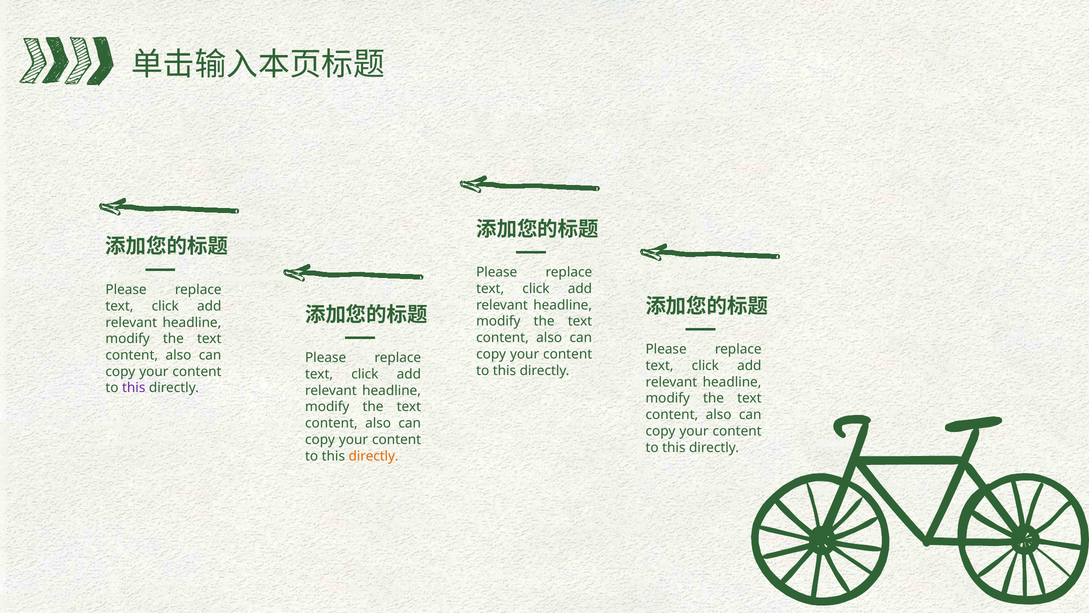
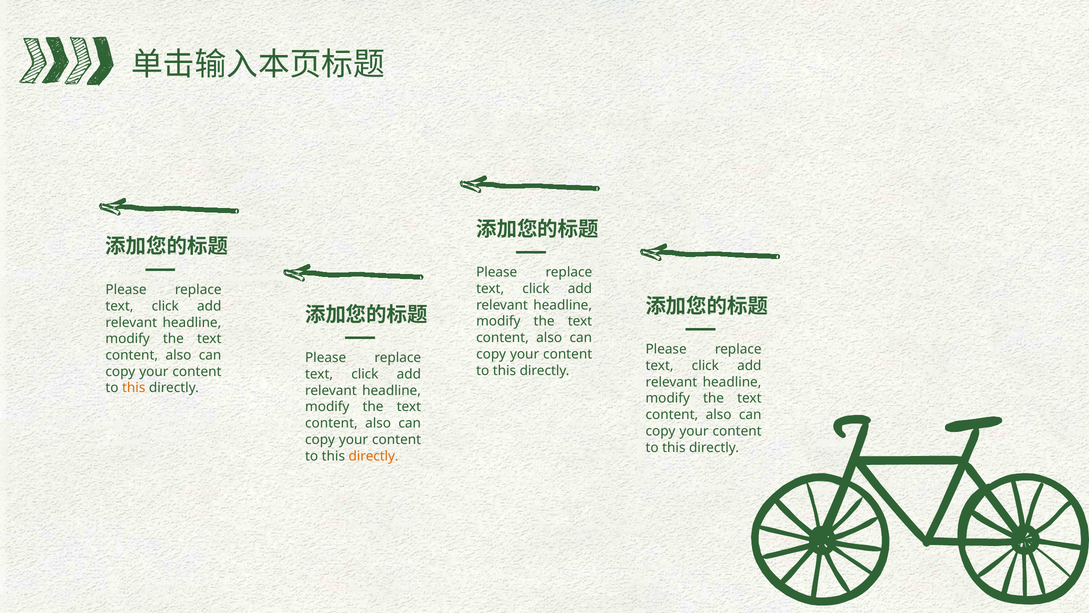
this colour: purple -> orange (134, 388)
